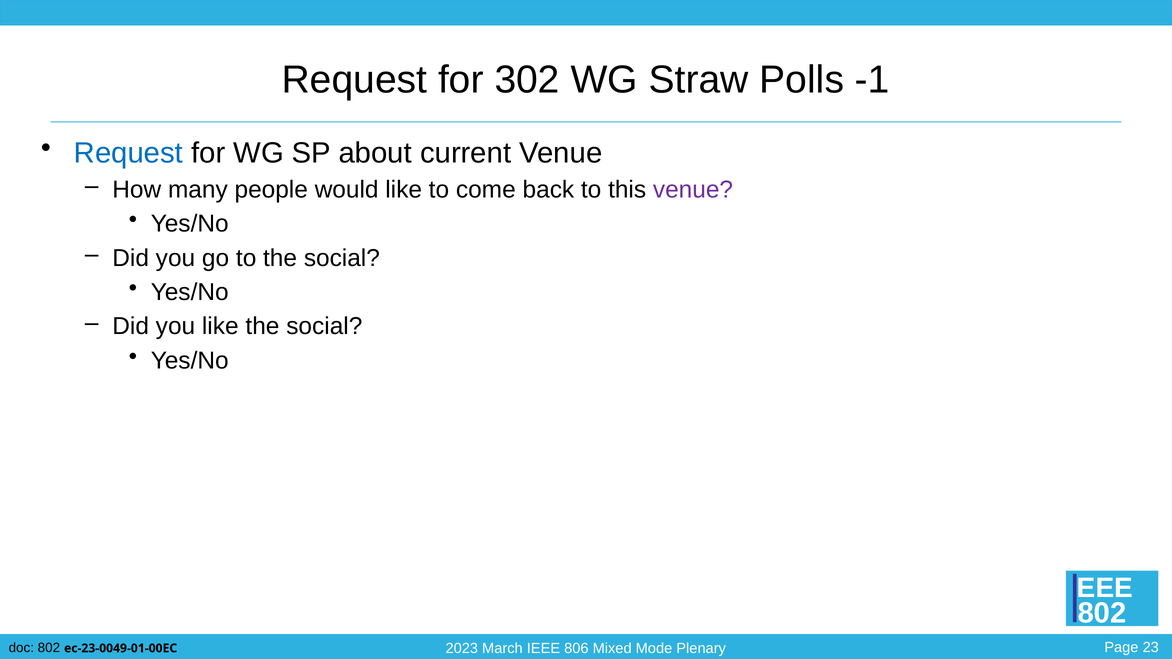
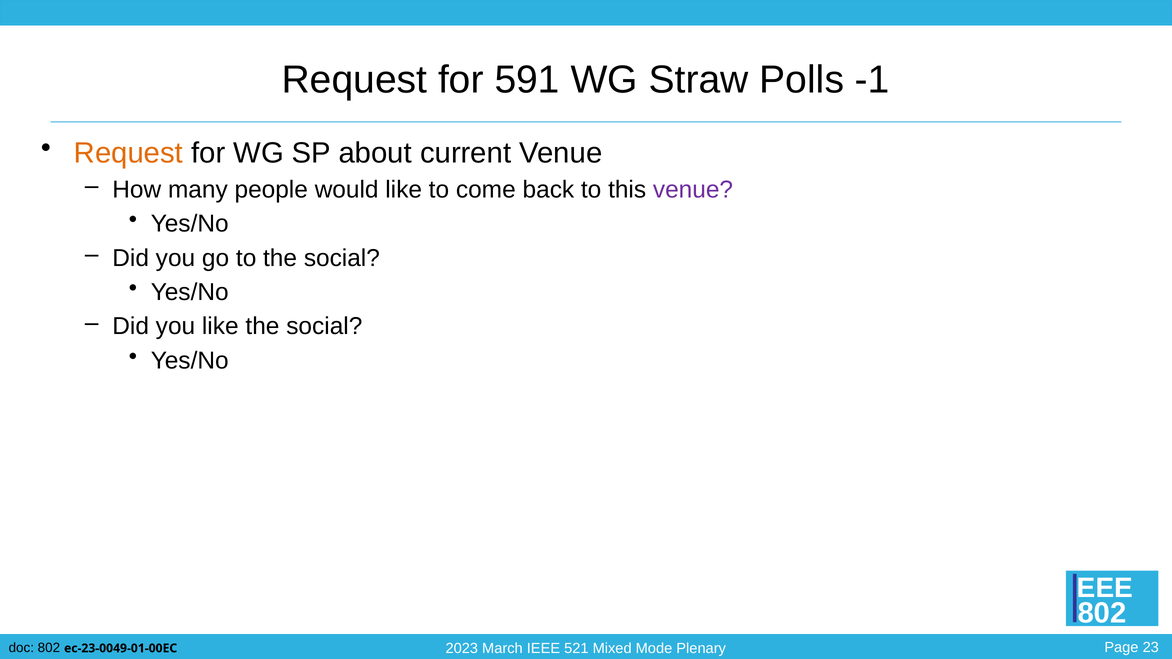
302: 302 -> 591 (527, 80)
Request colour: blue -> orange (128, 153)
806: 806 -> 521 (576, 649)
